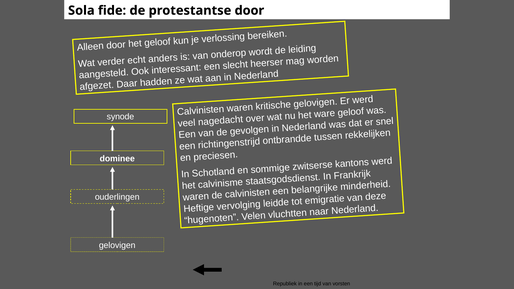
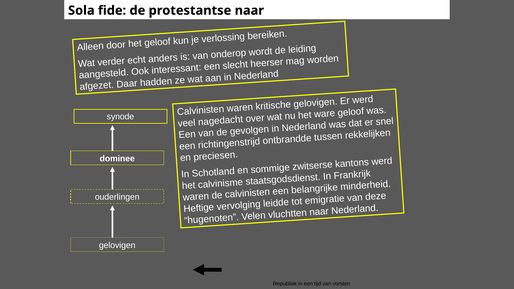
protestantse door: door -> naar (249, 10)
